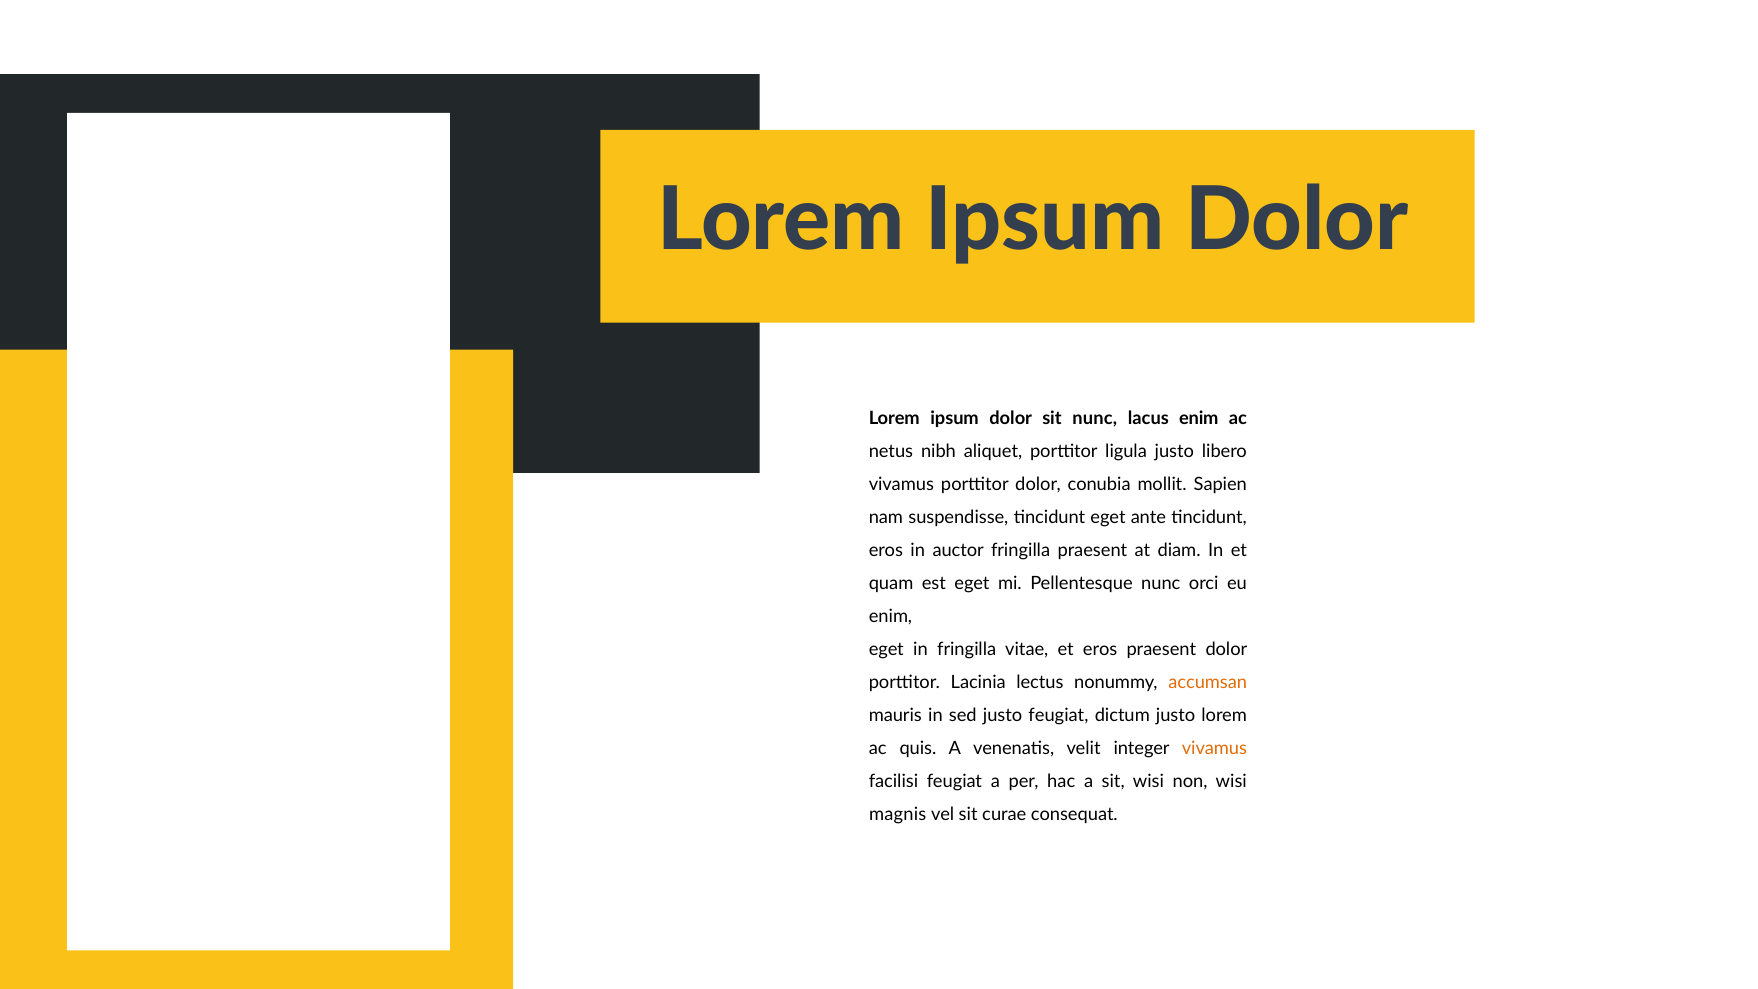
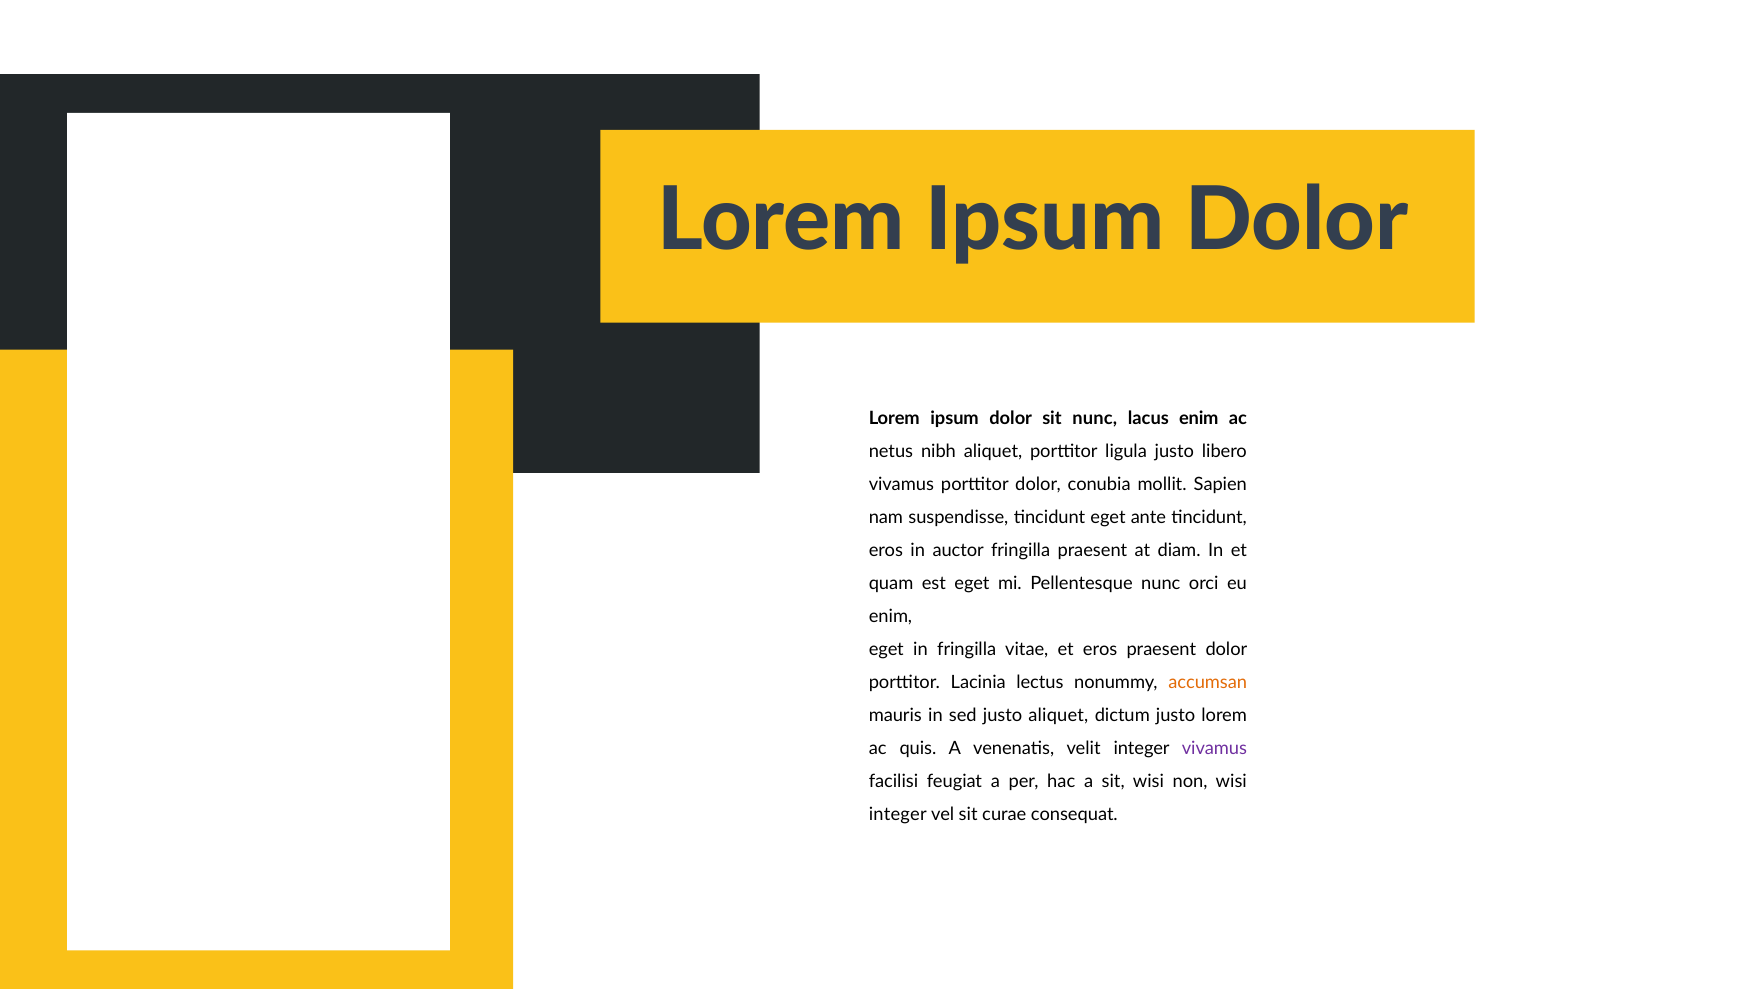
justo feugiat: feugiat -> aliquet (1058, 716)
vivamus colour: orange -> purple (1214, 749)
magnis: magnis -> integer (898, 815)
